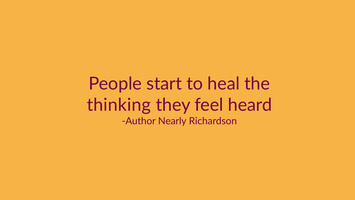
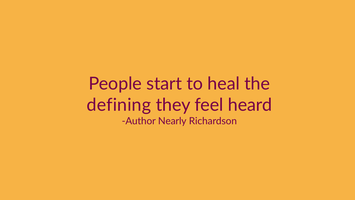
thinking: thinking -> defining (119, 105)
